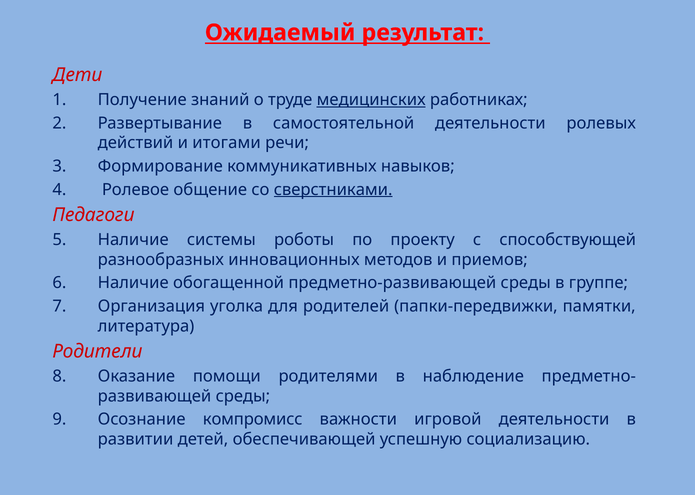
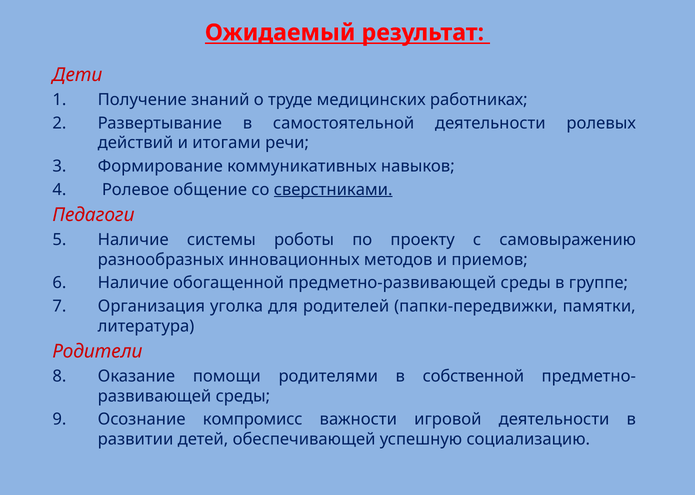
медицинских underline: present -> none (371, 100)
способствующей: способствующей -> самовыражению (568, 239)
наблюдение: наблюдение -> собственной (473, 376)
